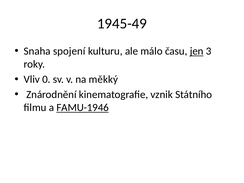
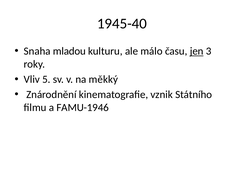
1945-49: 1945-49 -> 1945-40 (122, 24)
spojení: spojení -> mladou (69, 51)
0: 0 -> 5 (46, 79)
FAMU-1946 underline: present -> none (83, 108)
